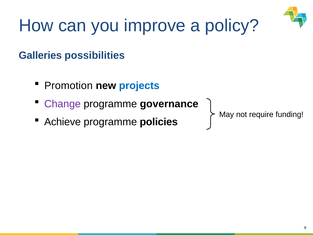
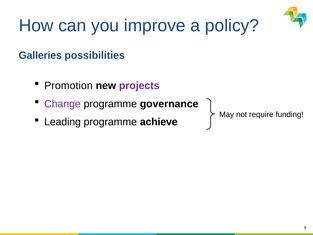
projects colour: blue -> purple (139, 86)
Achieve: Achieve -> Leading (63, 122)
policies: policies -> achieve (159, 122)
